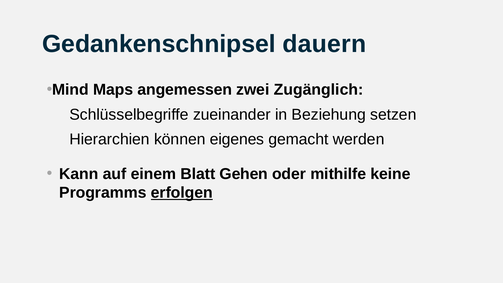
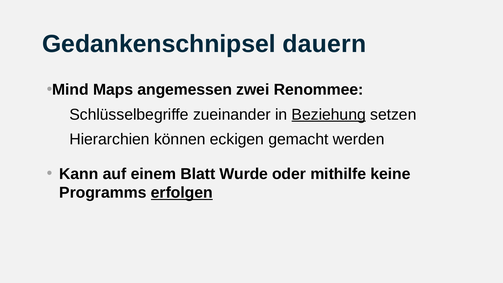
Zugänglich: Zugänglich -> Renommee (319, 90)
Beziehung underline: none -> present (329, 114)
eigenes: eigenes -> eckigen (237, 139)
Gehen: Gehen -> Wurde (244, 174)
